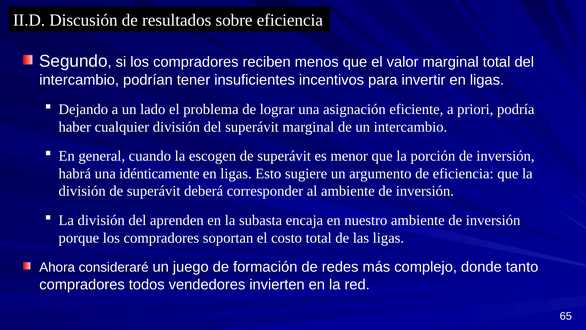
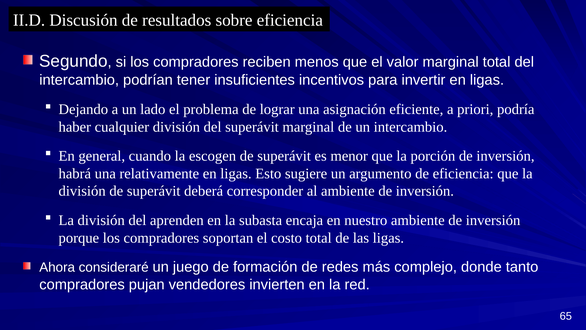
idénticamente: idénticamente -> relativamente (159, 173)
todos: todos -> pujan (147, 284)
